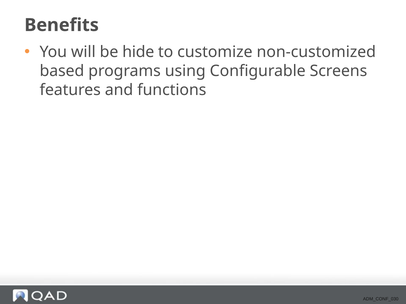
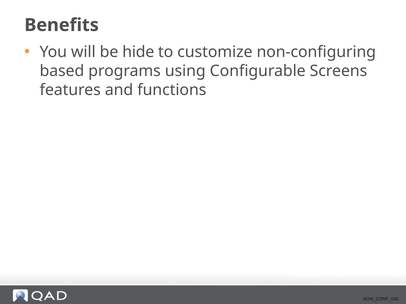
non-customized: non-customized -> non-configuring (316, 52)
